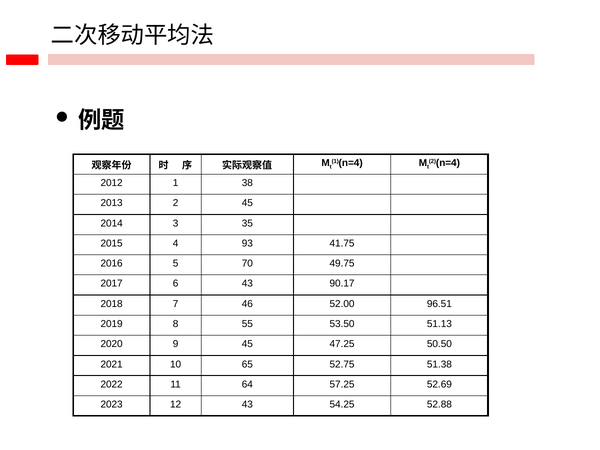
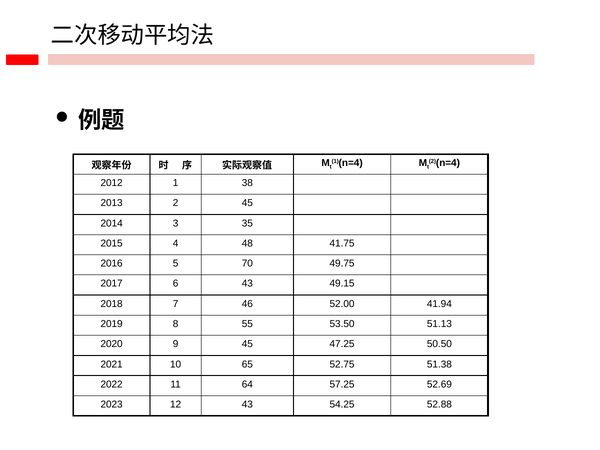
93: 93 -> 48 (247, 243)
90.17: 90.17 -> 49.15 (342, 284)
96.51: 96.51 -> 41.94 (439, 304)
